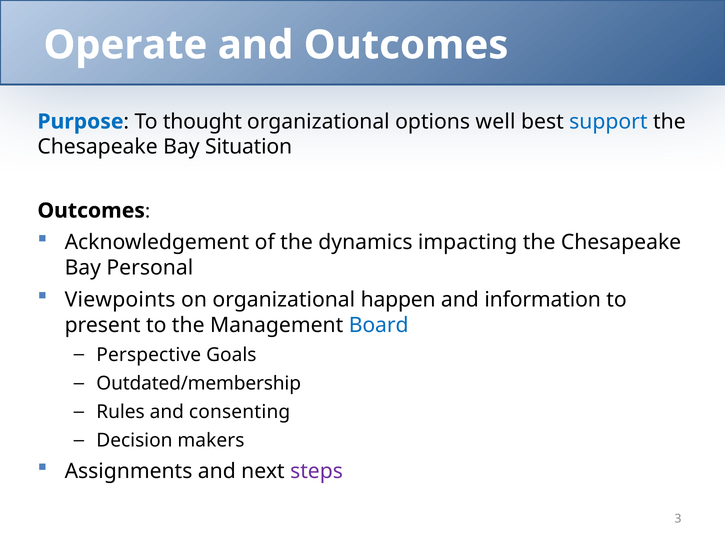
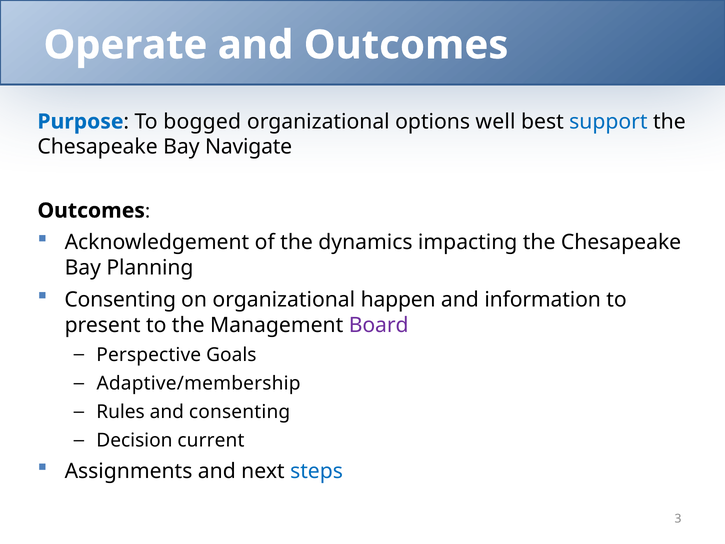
thought: thought -> bogged (202, 122)
Situation: Situation -> Navigate (249, 147)
Personal: Personal -> Planning (150, 268)
Viewpoints: Viewpoints -> Consenting (120, 300)
Board colour: blue -> purple (379, 325)
Outdated/membership: Outdated/membership -> Adaptive/membership (199, 383)
makers: makers -> current (211, 440)
steps colour: purple -> blue (317, 471)
